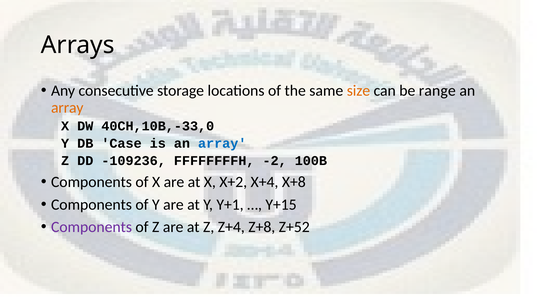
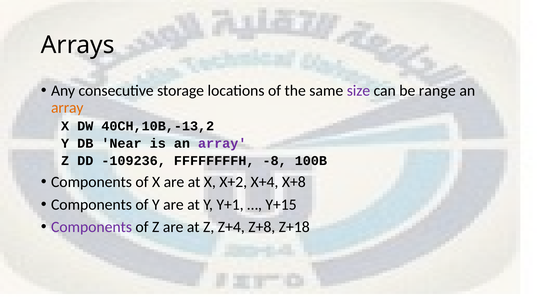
size colour: orange -> purple (358, 91)
40CH,10B,-33,0: 40CH,10B,-33,0 -> 40CH,10B,-13,2 (158, 126)
Case: Case -> Near (122, 144)
array colour: blue -> purple (222, 144)
-2: -2 -> -8 (275, 161)
Z+52: Z+52 -> Z+18 (294, 227)
